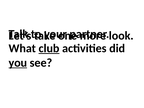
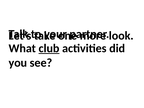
you underline: present -> none (18, 63)
